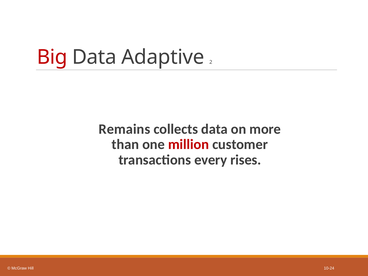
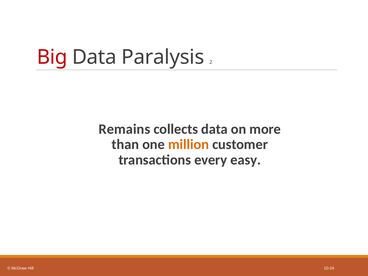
Adaptive: Adaptive -> Paralysis (163, 57)
million colour: red -> orange (189, 144)
rises: rises -> easy (246, 160)
